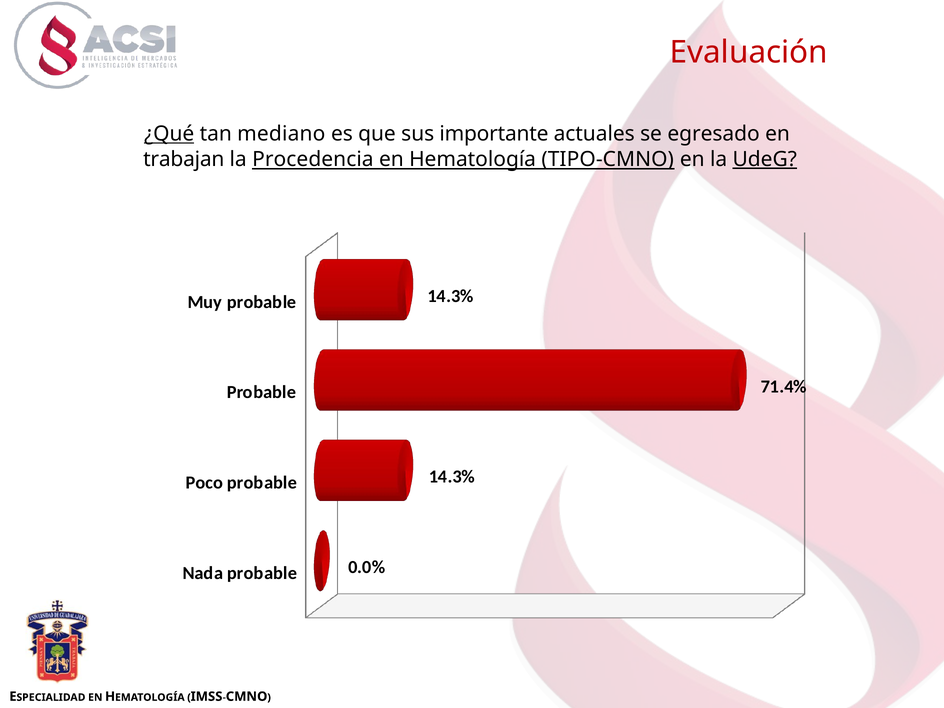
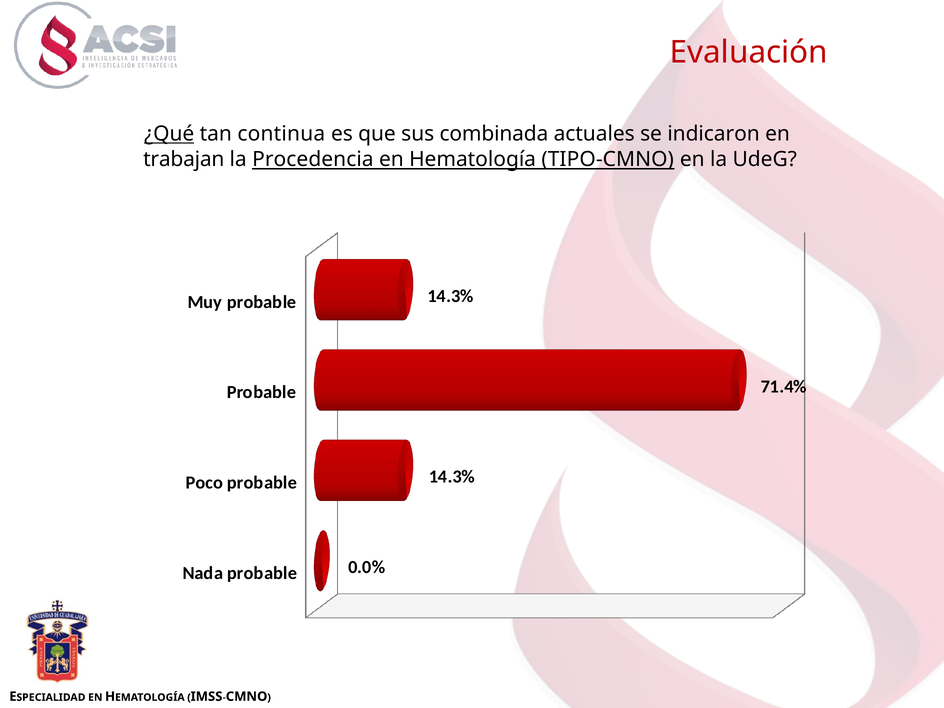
mediano: mediano -> continua (281, 134)
importante: importante -> combinada (494, 134)
egresado: egresado -> indicaron (714, 134)
UdeG underline: present -> none (765, 159)
